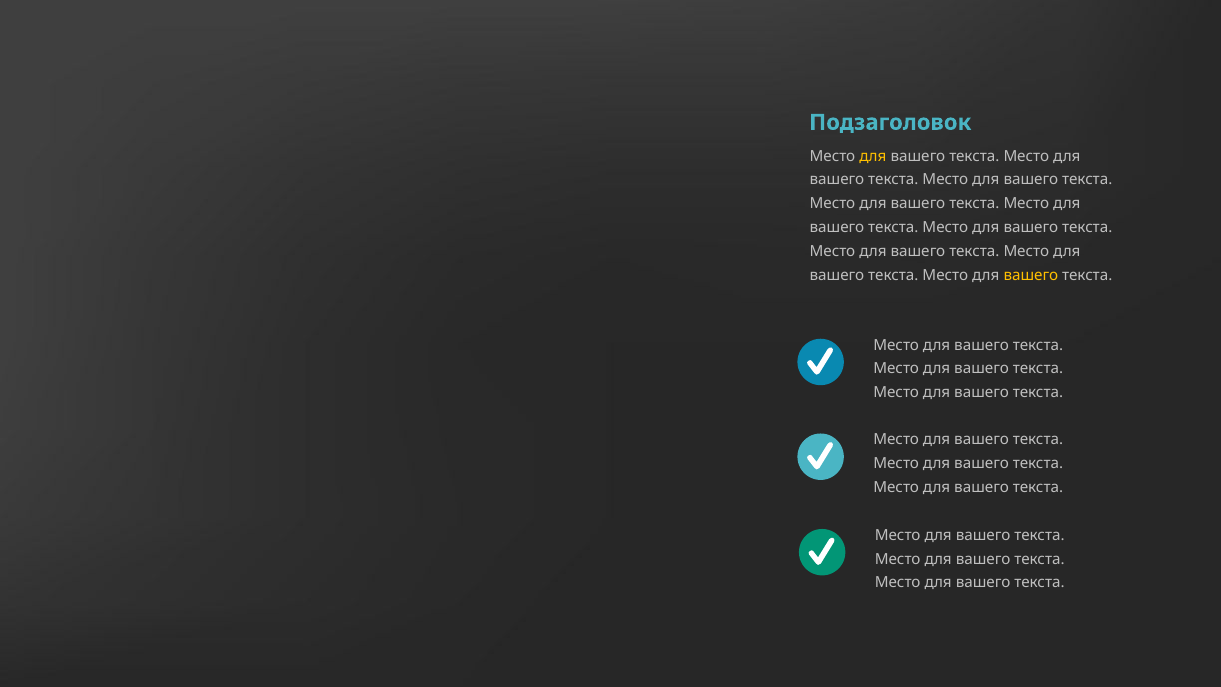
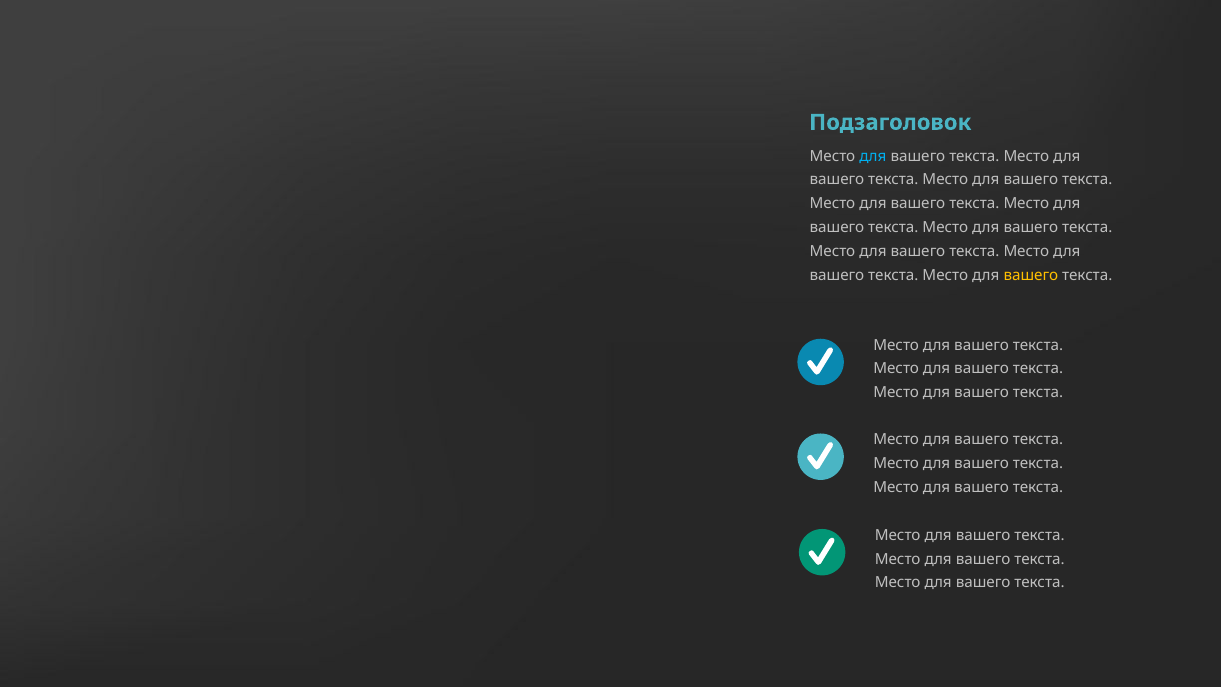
для colour: yellow -> light blue (873, 156)
